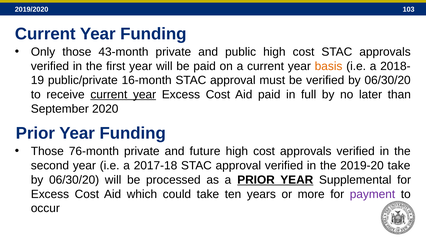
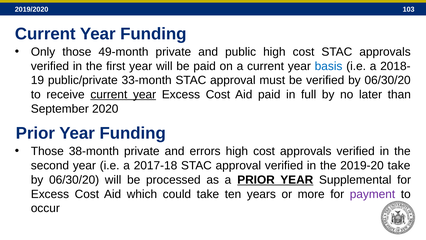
43-month: 43-month -> 49-month (123, 52)
basis colour: orange -> blue (329, 66)
16-month: 16-month -> 33-month (147, 80)
76-month: 76-month -> 38-month (94, 151)
future: future -> errors (205, 151)
